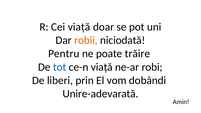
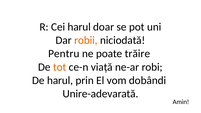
Cei viață: viață -> harul (79, 27)
tot colour: blue -> orange (60, 67)
De liberi: liberi -> harul (60, 80)
